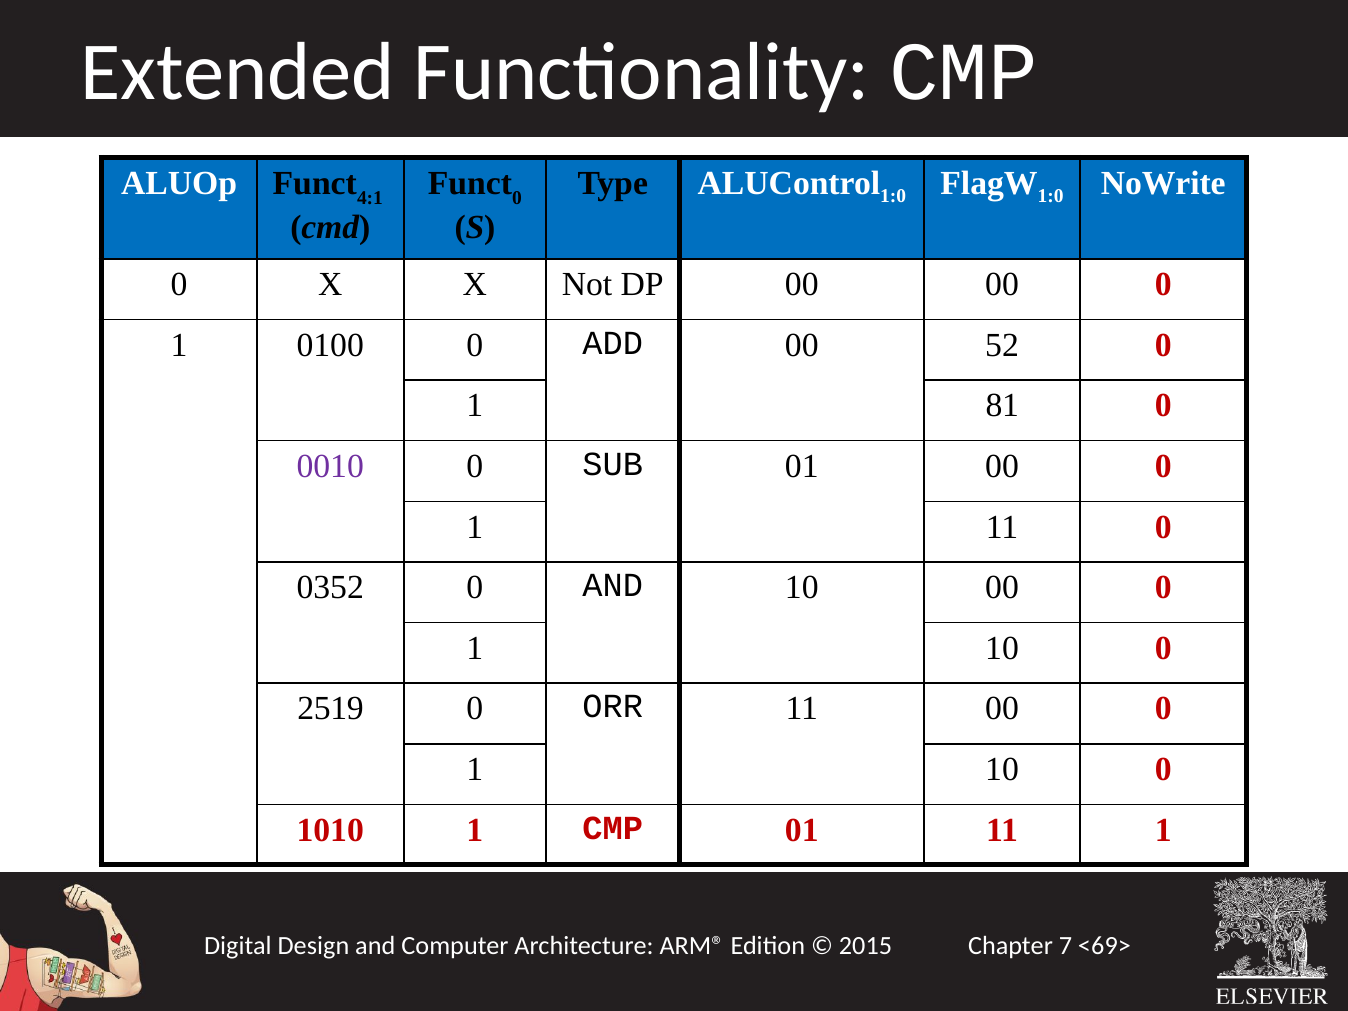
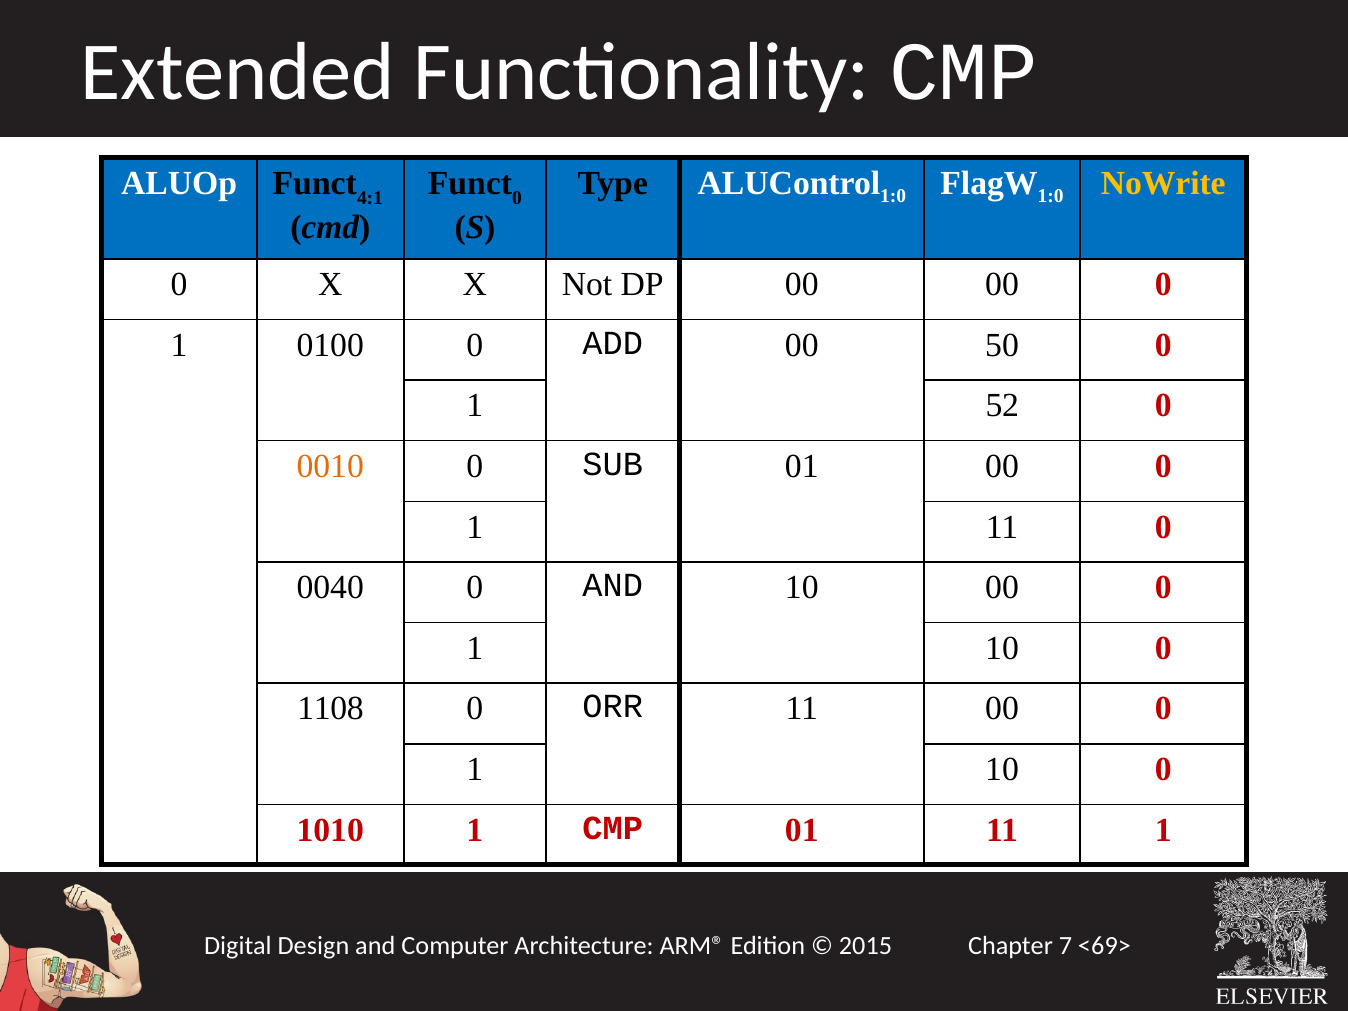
NoWrite colour: white -> yellow (1163, 183)
52: 52 -> 50 (1002, 345)
81: 81 -> 52 (1002, 406)
0010 colour: purple -> orange (330, 466)
0352: 0352 -> 0040 (330, 588)
2519: 2519 -> 1108 (330, 709)
